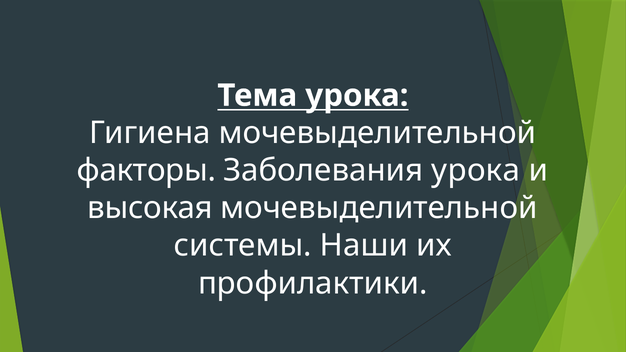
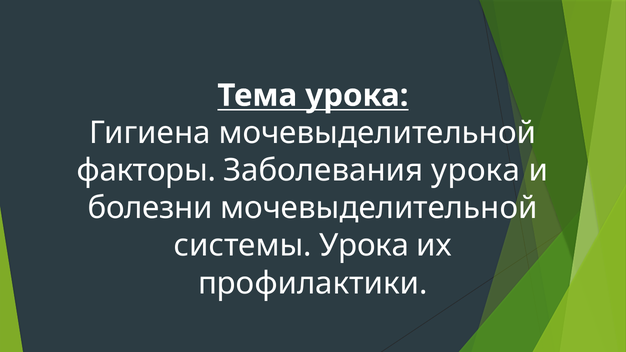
высокая: высокая -> болезни (150, 208)
системы Наши: Наши -> Урока (364, 246)
